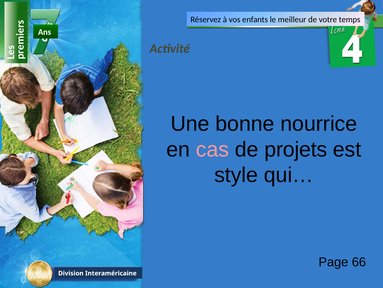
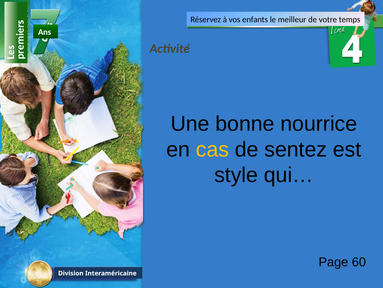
cas colour: pink -> yellow (212, 149)
projets: projets -> sentez (296, 149)
66: 66 -> 60 (359, 261)
